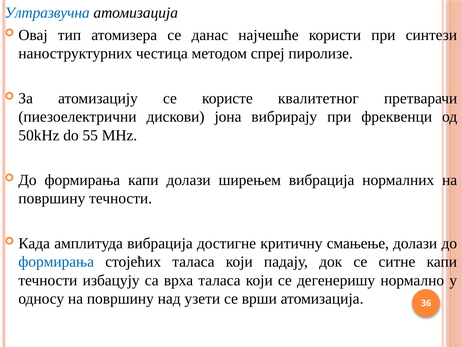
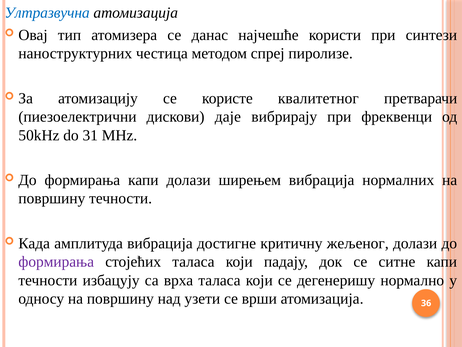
јона: јона -> даје (228, 117)
55: 55 -> 31 (90, 135)
смањење: смањење -> жељеног (358, 243)
формирања colour: blue -> purple (56, 261)
